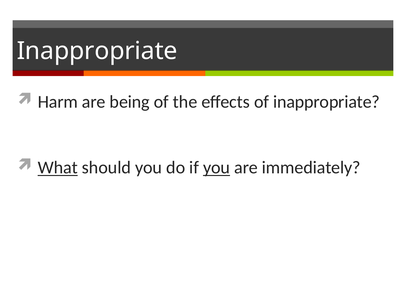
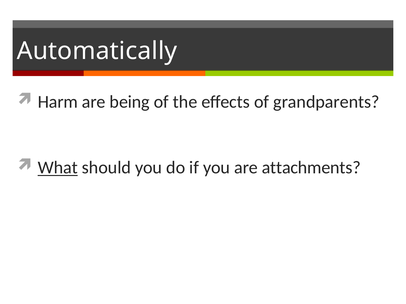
Inappropriate: Inappropriate -> Automatically (97, 51)
of inappropriate: inappropriate -> grandparents (326, 102)
you underline: present -> none (217, 168)
immediately: immediately -> attachments (311, 168)
